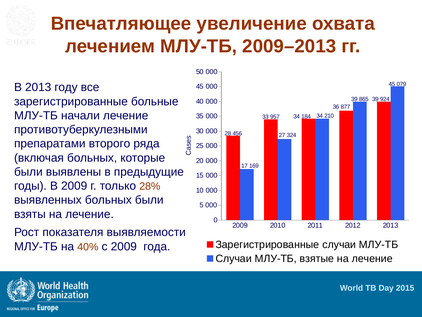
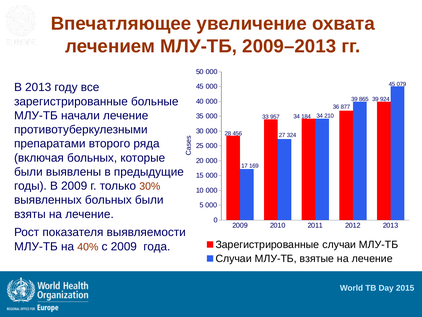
28%: 28% -> 30% (150, 186)
